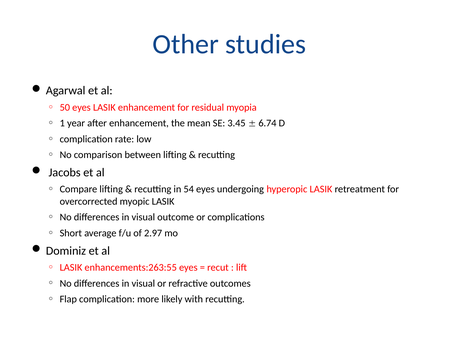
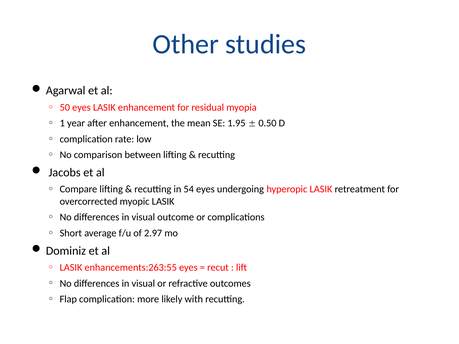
3.45: 3.45 -> 1.95 (237, 123)
6.74: 6.74 -> 0.50 (267, 123)
